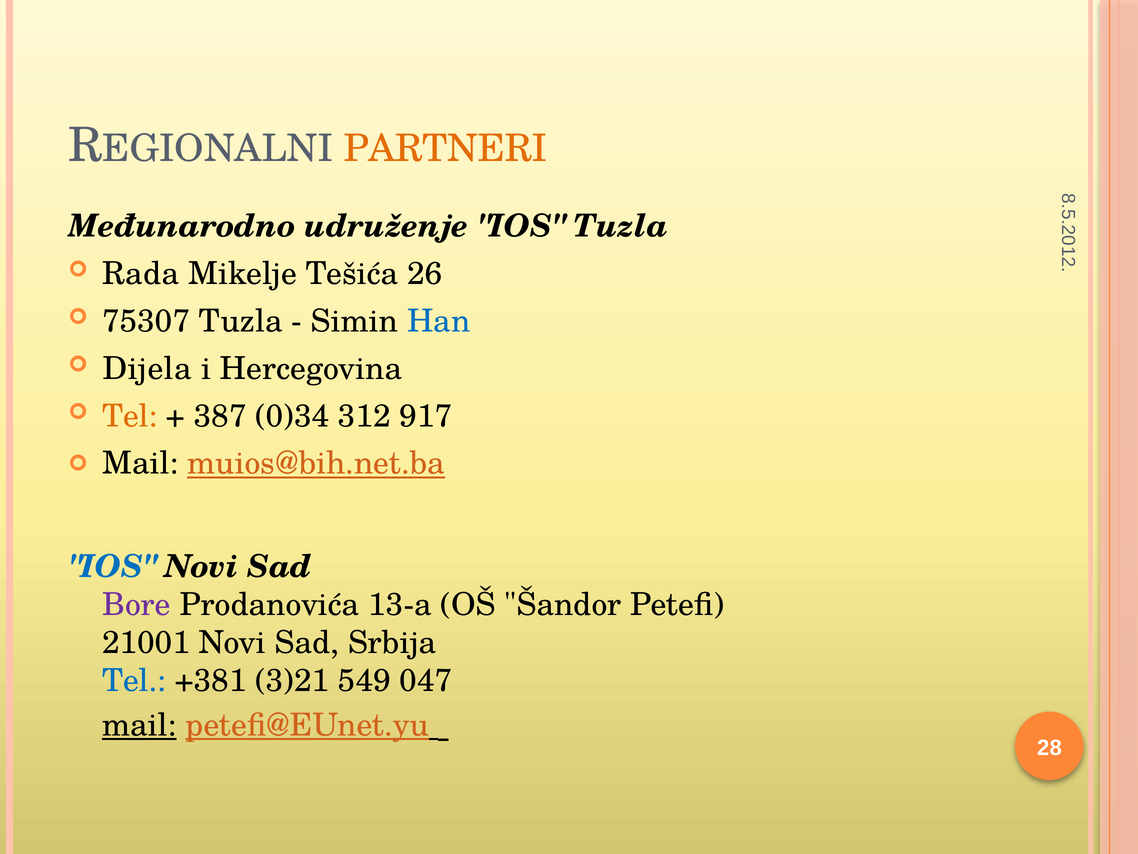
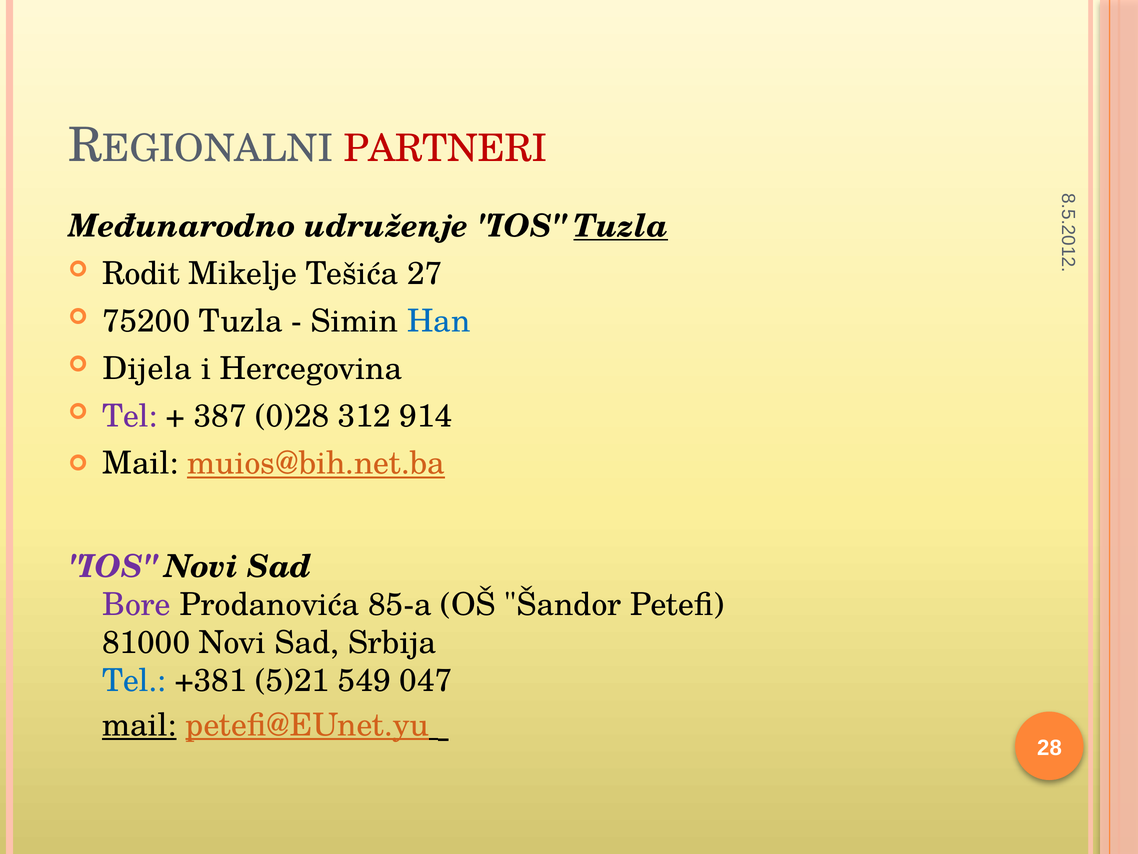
PARTNERI colour: orange -> red (445, 149)
Tuzla underline: none -> present (621, 226)
Rada: Rada -> Rodit (141, 273)
26: 26 -> 27 (425, 273)
75307: 75307 -> 75200 (146, 321)
Tel colour: orange -> purple (130, 416)
0)34: 0)34 -> 0)28 (292, 416)
917: 917 -> 914 (426, 416)
IOS colour: blue -> purple (112, 567)
13-a: 13-a -> 85-a (400, 605)
21001: 21001 -> 81000 (146, 643)
3)21: 3)21 -> 5)21 (292, 681)
